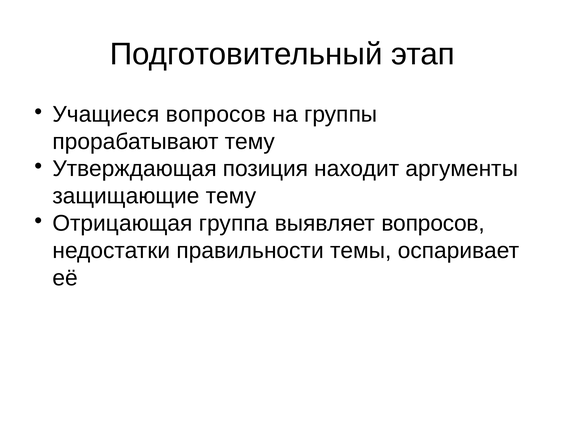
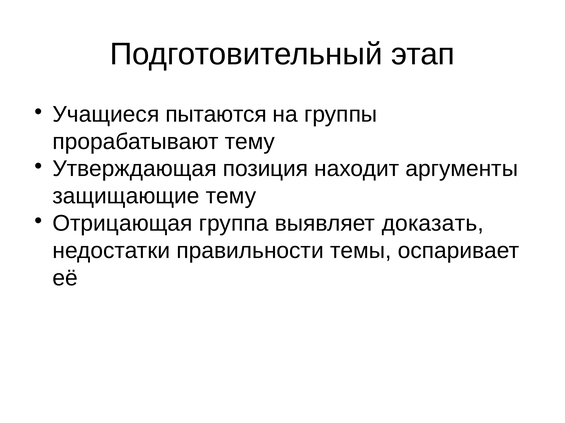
Учащиеся вопросов: вопросов -> пытаются (216, 114)
выявляет вопросов: вопросов -> доказать (433, 224)
